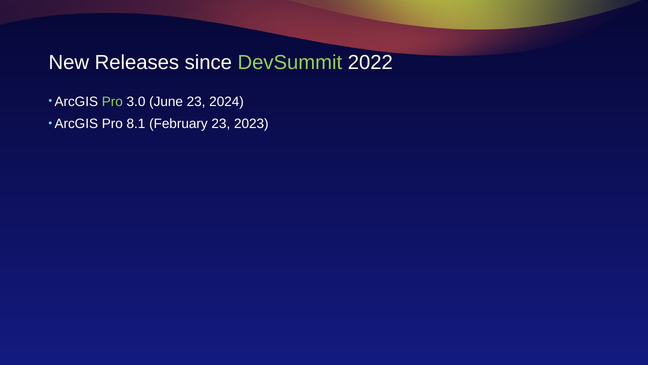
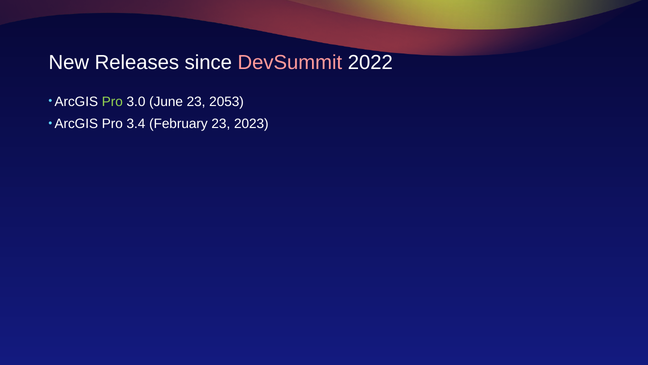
DevSummit colour: light green -> pink (290, 62)
2024: 2024 -> 2053 (227, 101)
8.1: 8.1 -> 3.4 (136, 124)
